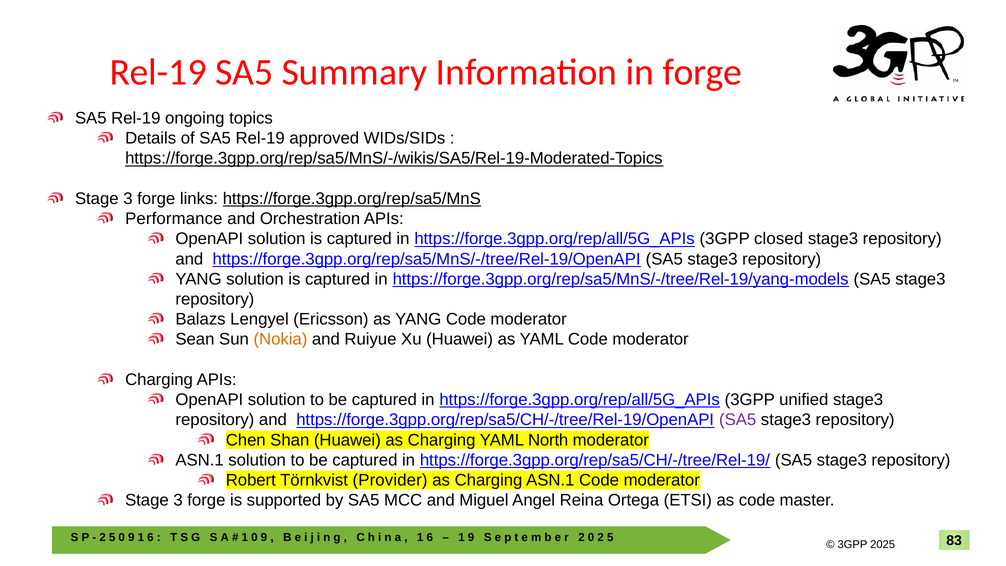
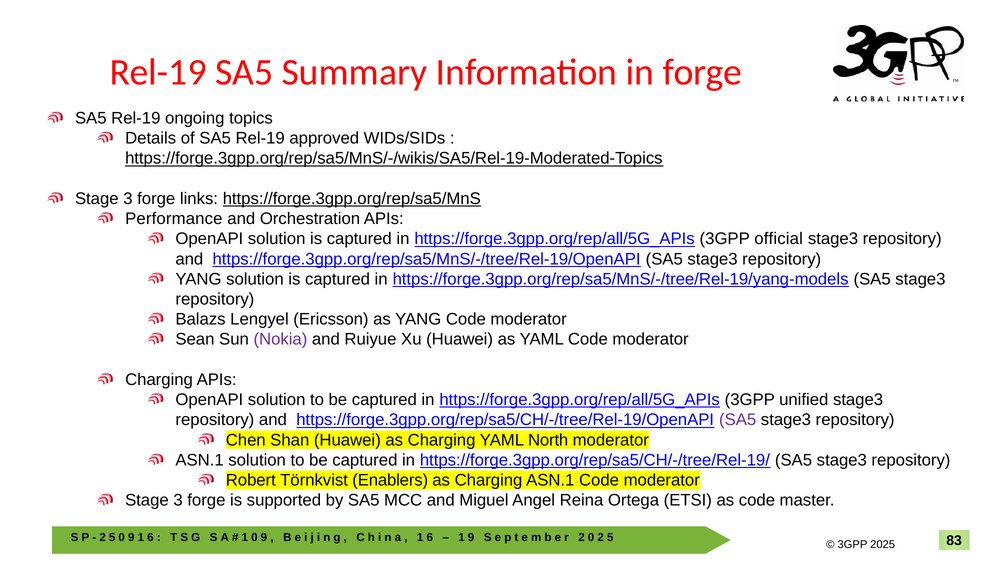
closed: closed -> official (779, 239)
Nokia colour: orange -> purple (280, 339)
Provider: Provider -> Enablers (390, 480)
